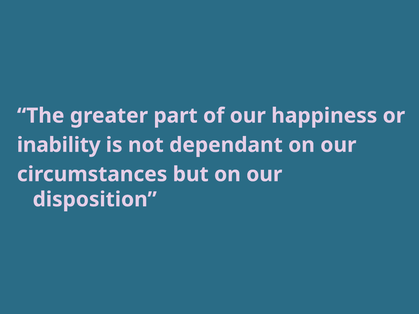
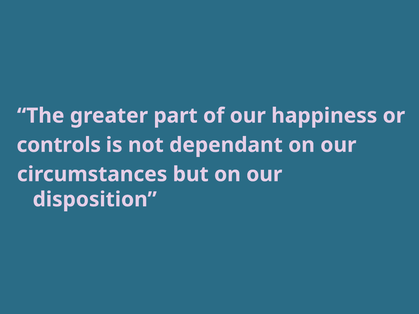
inability: inability -> controls (59, 145)
